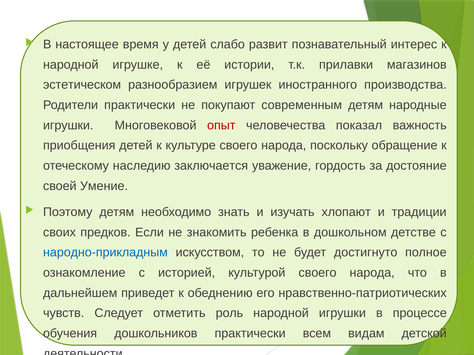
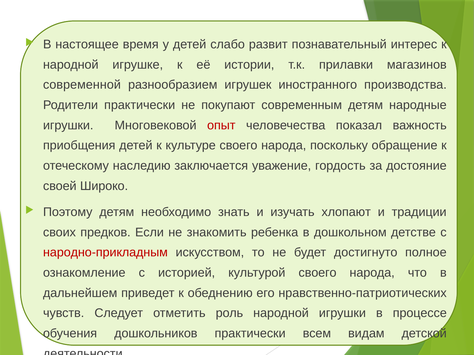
эстетическом: эстетическом -> современной (82, 85)
Умение: Умение -> Широко (104, 186)
народно-прикладным colour: blue -> red (105, 253)
